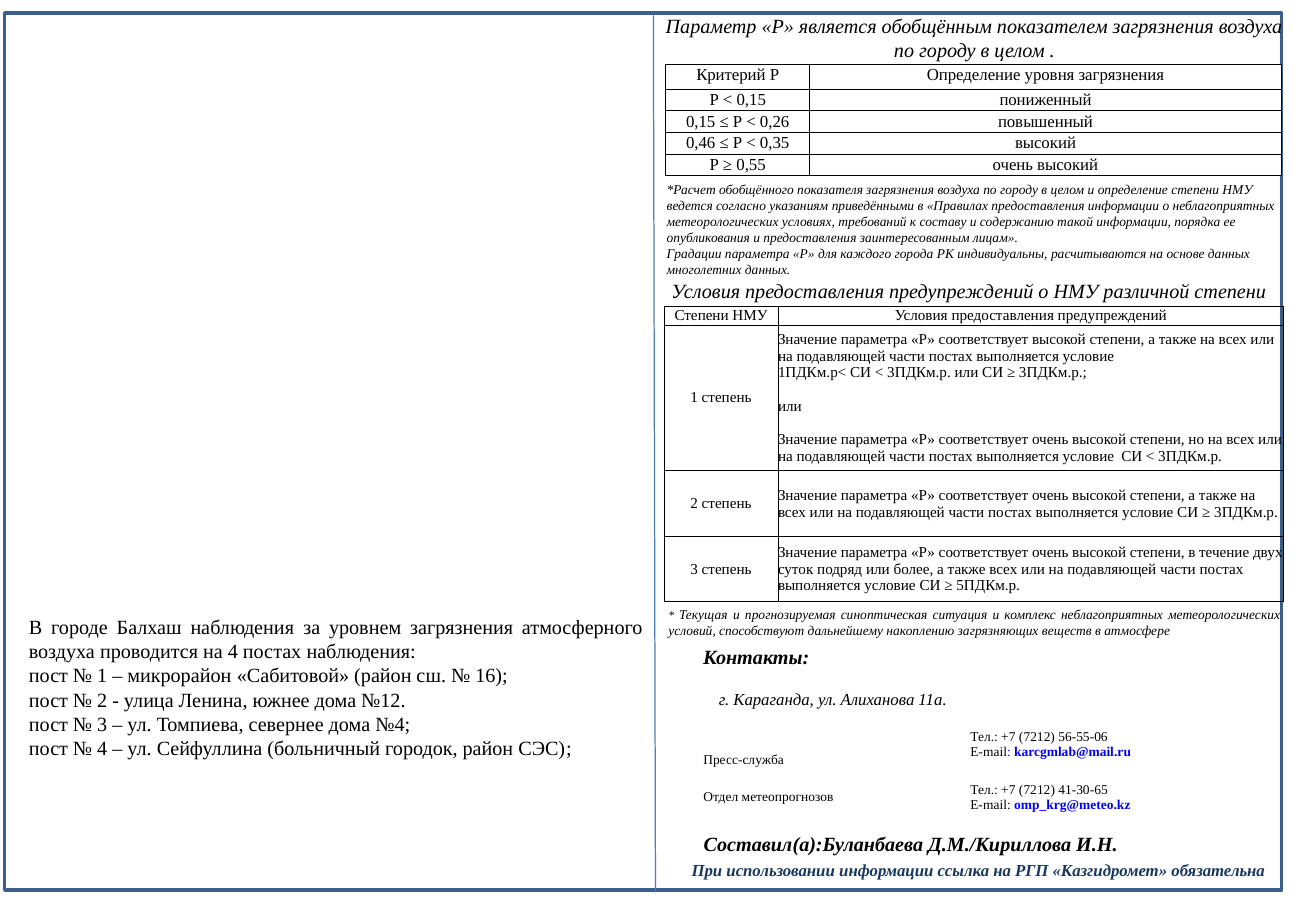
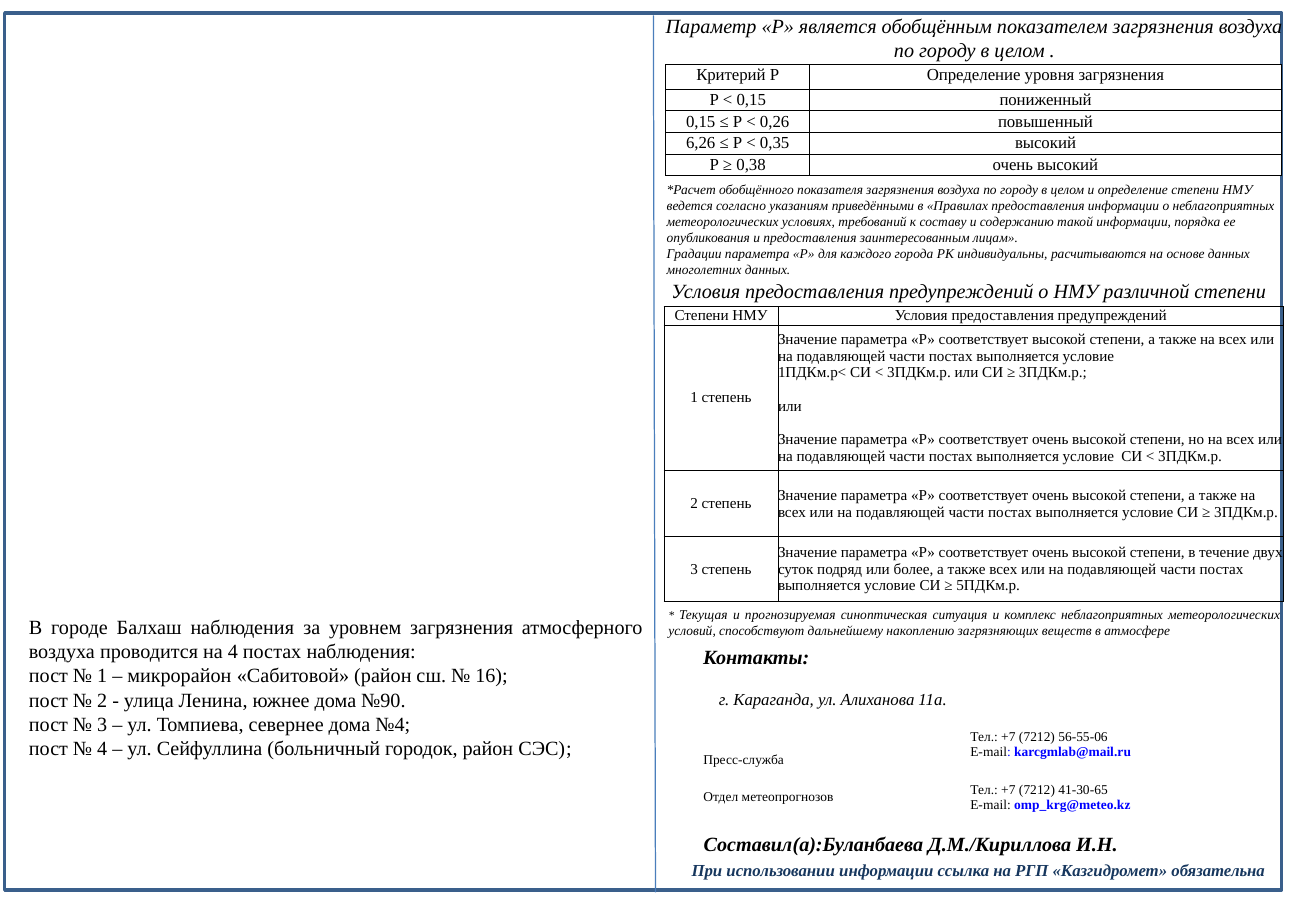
0,46: 0,46 -> 6,26 (701, 143)
0,55: 0,55 -> 0,38 (751, 165)
№12: №12 -> №90 (383, 700)
